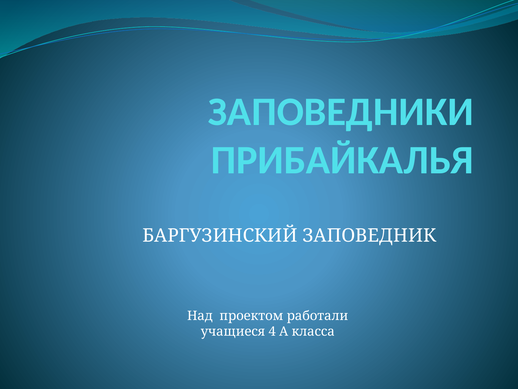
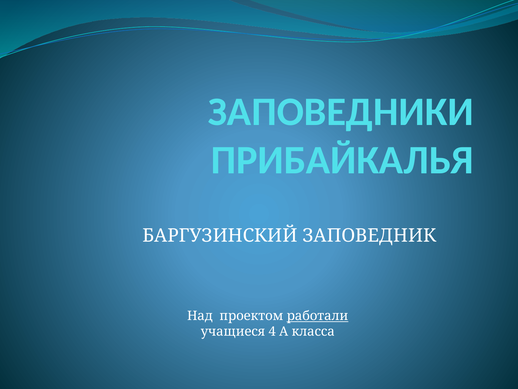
работали underline: none -> present (317, 316)
